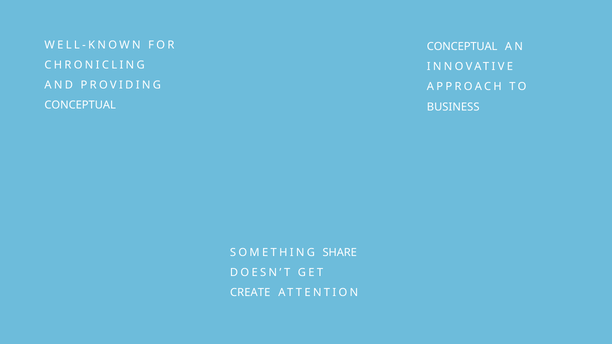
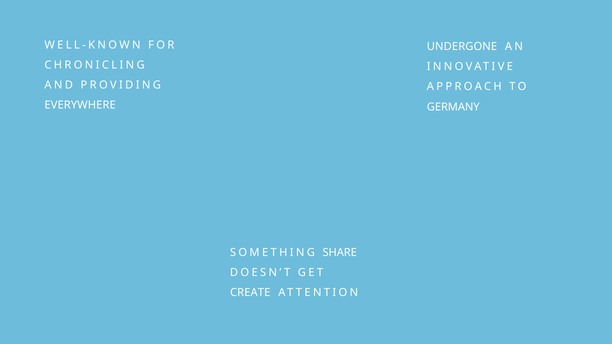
CONCEPTUAL: CONCEPTUAL -> UNDERGONE (462, 47)
CONCEPTUAL: CONCEPTUAL -> EVERYWHERE (80, 105)
BUSINESS: BUSINESS -> GERMANY (453, 107)
